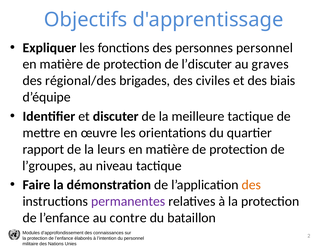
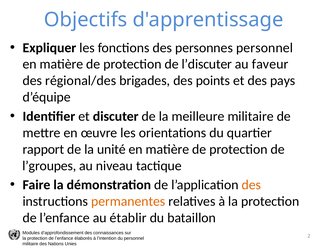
graves: graves -> faveur (270, 64)
civiles: civiles -> points (213, 81)
biais: biais -> pays (283, 81)
meilleure tactique: tactique -> militaire (251, 117)
leurs: leurs -> unité (111, 150)
permanentes colour: purple -> orange (128, 202)
contre: contre -> établir (128, 218)
